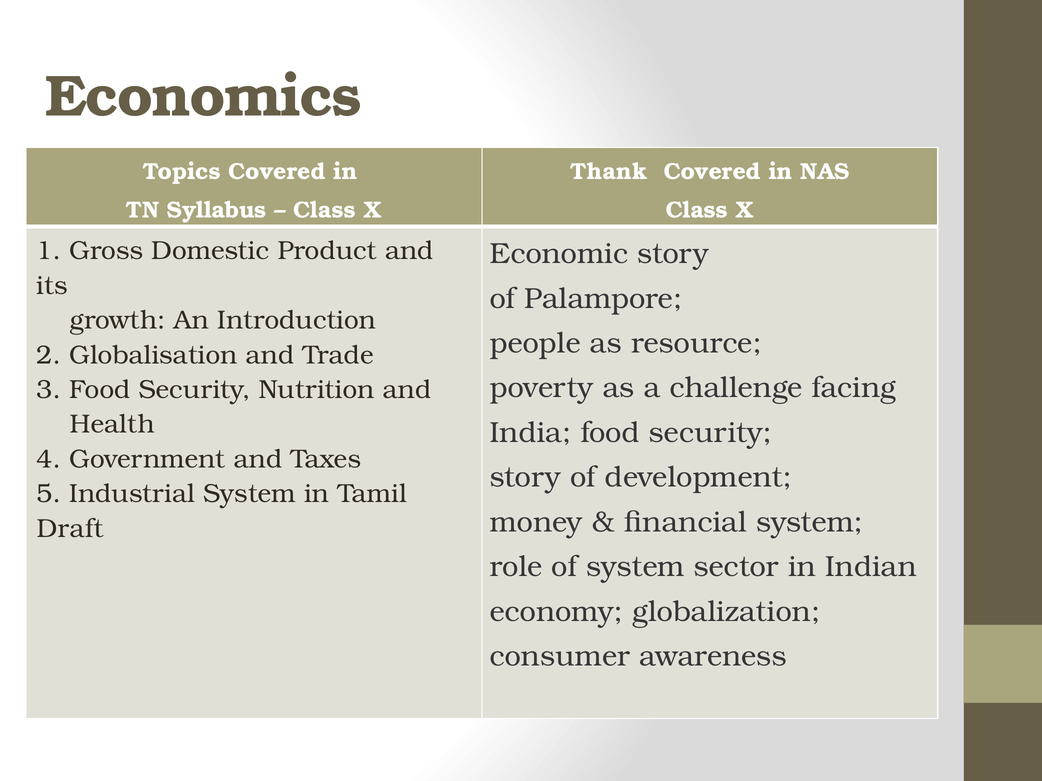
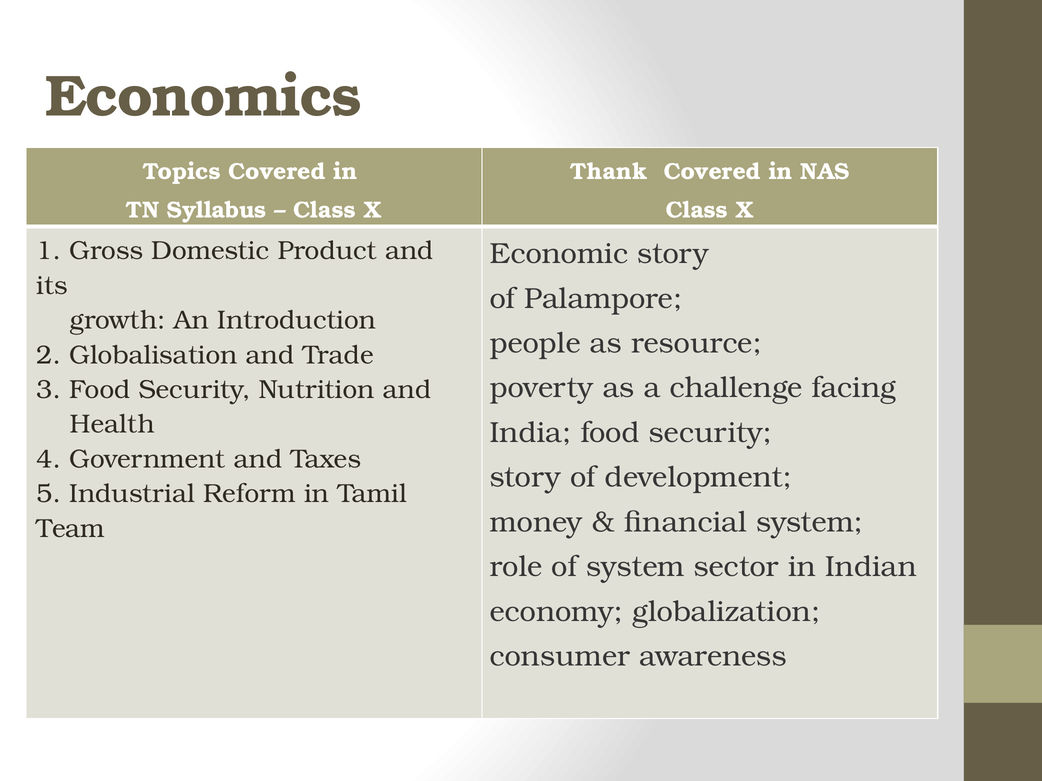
Industrial System: System -> Reform (249, 494)
Draft: Draft -> Team (70, 529)
